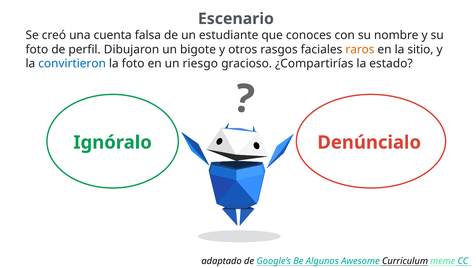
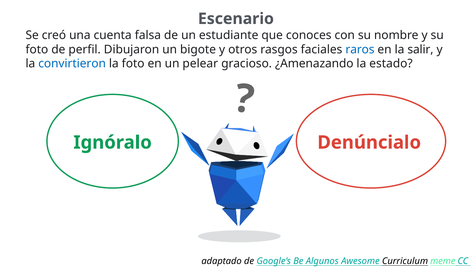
raros colour: orange -> blue (360, 49)
sitio: sitio -> salir (420, 49)
riesgo: riesgo -> pelear (200, 64)
¿Compartirías: ¿Compartirías -> ¿Amenazando (314, 64)
